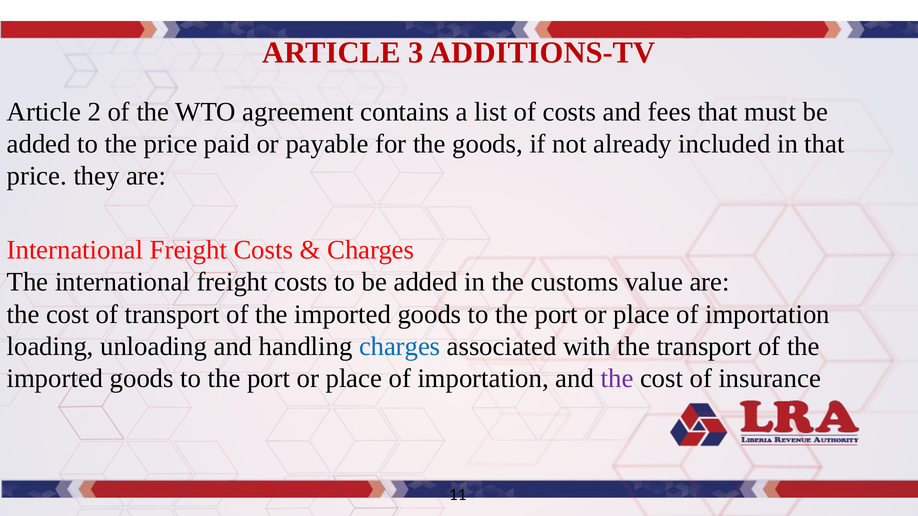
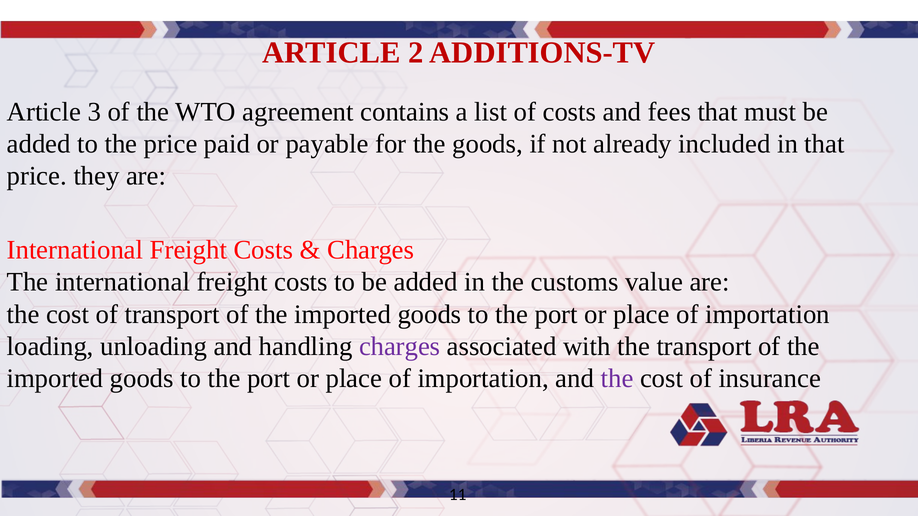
3: 3 -> 2 (416, 52)
2: 2 -> 3 (94, 112)
charges colour: blue -> purple (400, 347)
